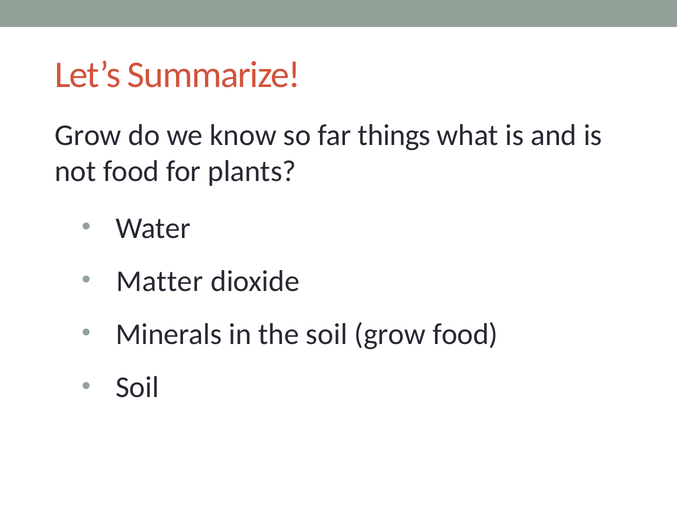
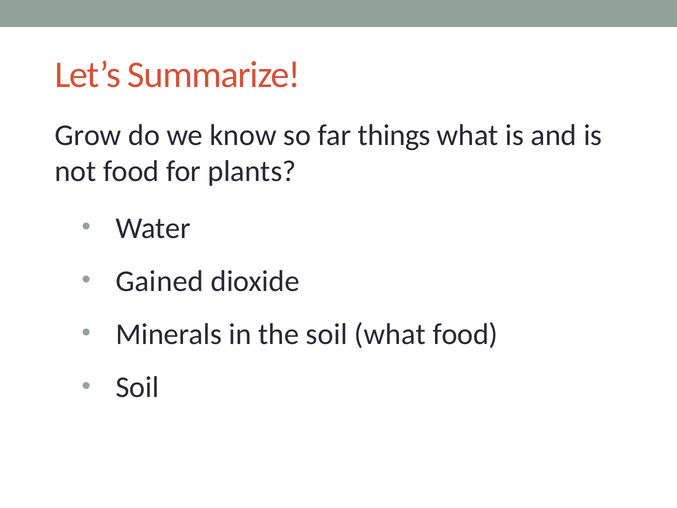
Matter: Matter -> Gained (160, 281)
soil grow: grow -> what (390, 334)
